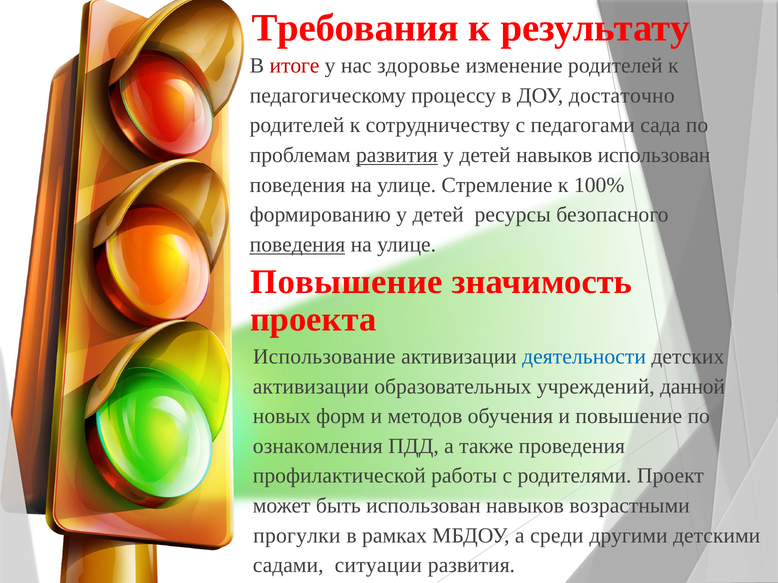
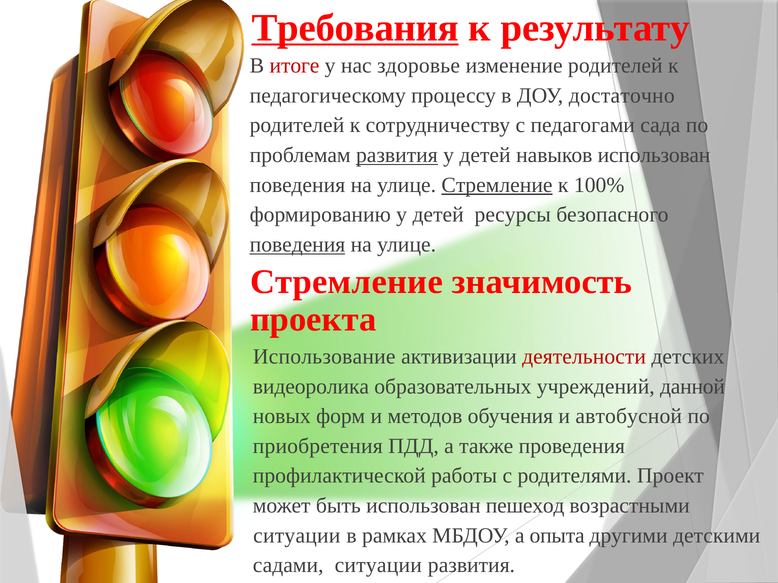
Требования underline: none -> present (355, 28)
Стремление underline: none -> present (497, 185)
Повышение: Повышение -> Стремление (347, 282)
деятельности colour: blue -> red (584, 357)
активизации: активизации -> видеоролика (311, 387)
и повышение: повышение -> автобусной (629, 417)
ознакомления: ознакомления -> приобретения (318, 446)
использован навыков: навыков -> пешеход (525, 506)
прогулки: прогулки -> ситуации (297, 536)
среди: среди -> опыта (557, 536)
